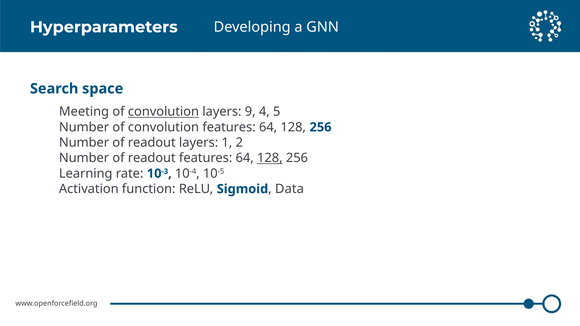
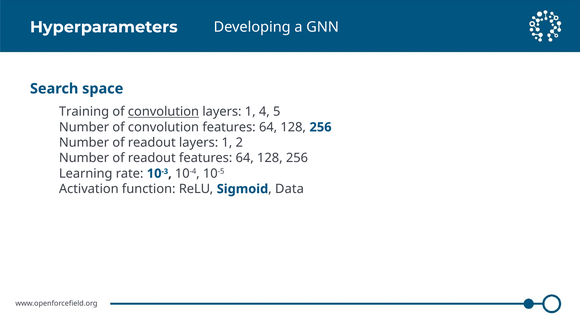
Meeting: Meeting -> Training (84, 112)
9: 9 -> 1 (250, 112)
128 underline: present -> none (270, 158)
